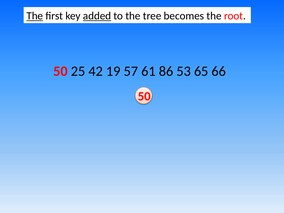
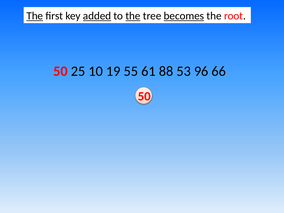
the underline: none -> present (133, 16)
becomes underline: none -> present (184, 16)
42: 42 -> 10 (96, 71)
57: 57 -> 55 (131, 71)
86: 86 -> 88 (166, 71)
65: 65 -> 96 (201, 71)
